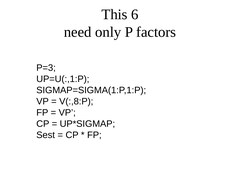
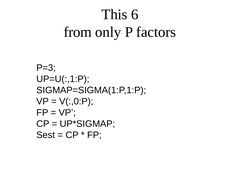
need: need -> from (78, 32)
V(:,8:P: V(:,8:P -> V(:,0:P (76, 101)
